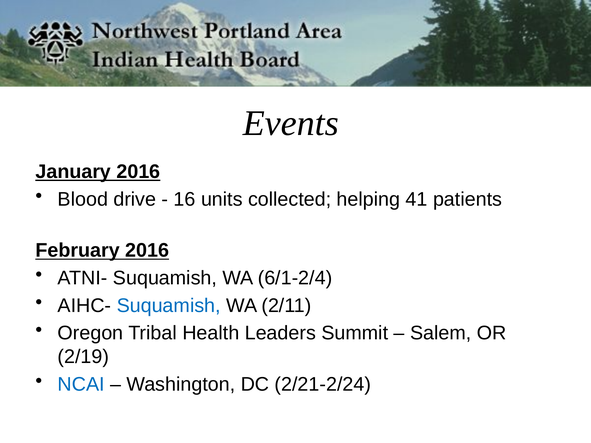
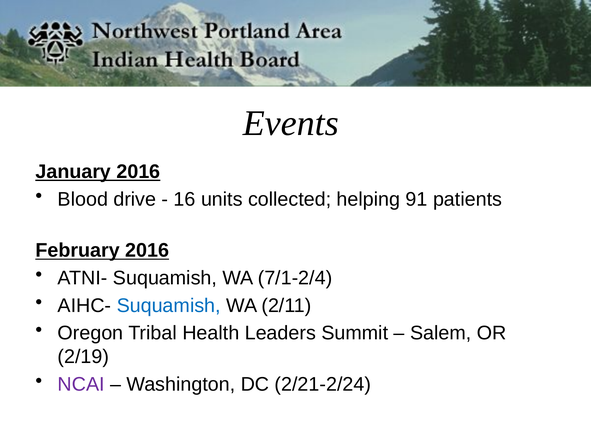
41: 41 -> 91 (417, 199)
6/1-2/4: 6/1-2/4 -> 7/1-2/4 (295, 278)
NCAI colour: blue -> purple (81, 385)
